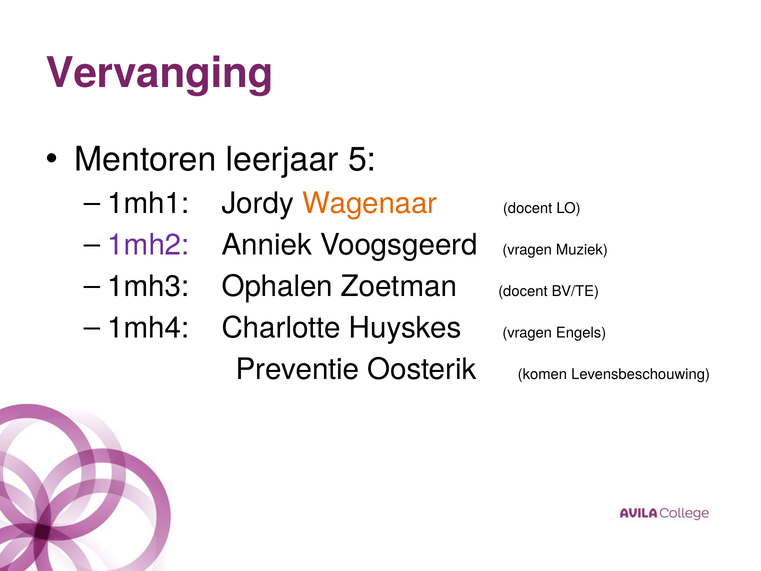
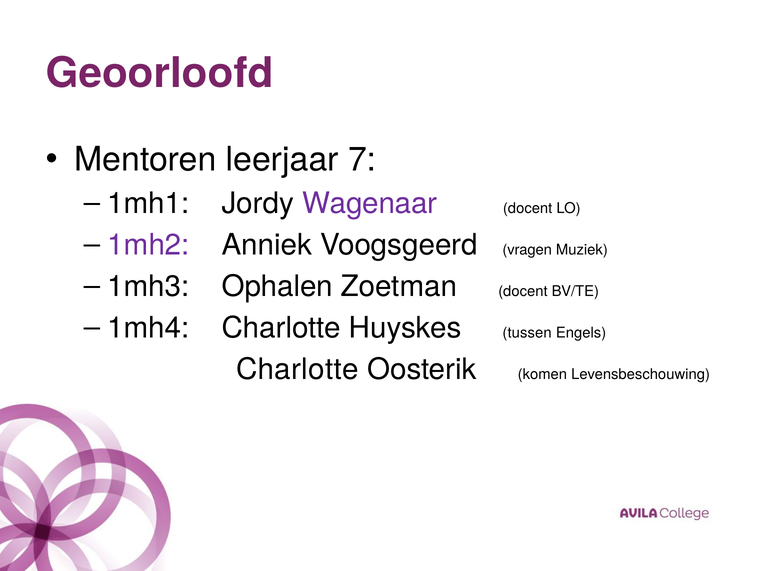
Vervanging: Vervanging -> Geoorloofd (160, 73)
5: 5 -> 7 (362, 160)
Wagenaar colour: orange -> purple (370, 203)
Huyskes vragen: vragen -> tussen (527, 333)
Preventie: Preventie -> Charlotte (297, 369)
